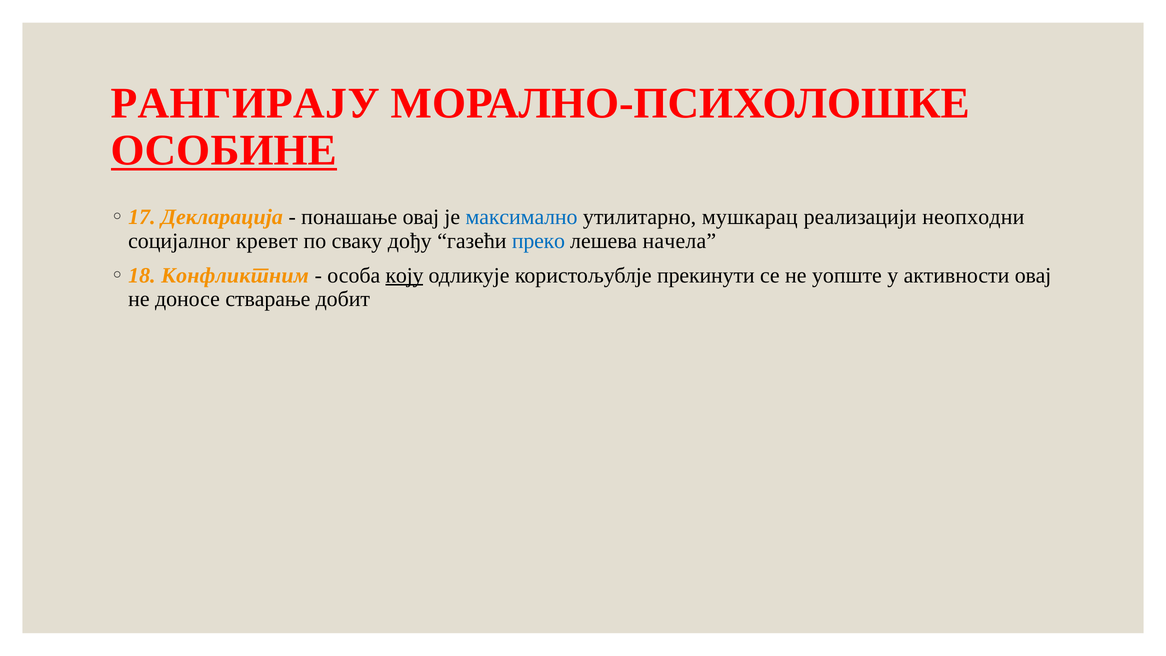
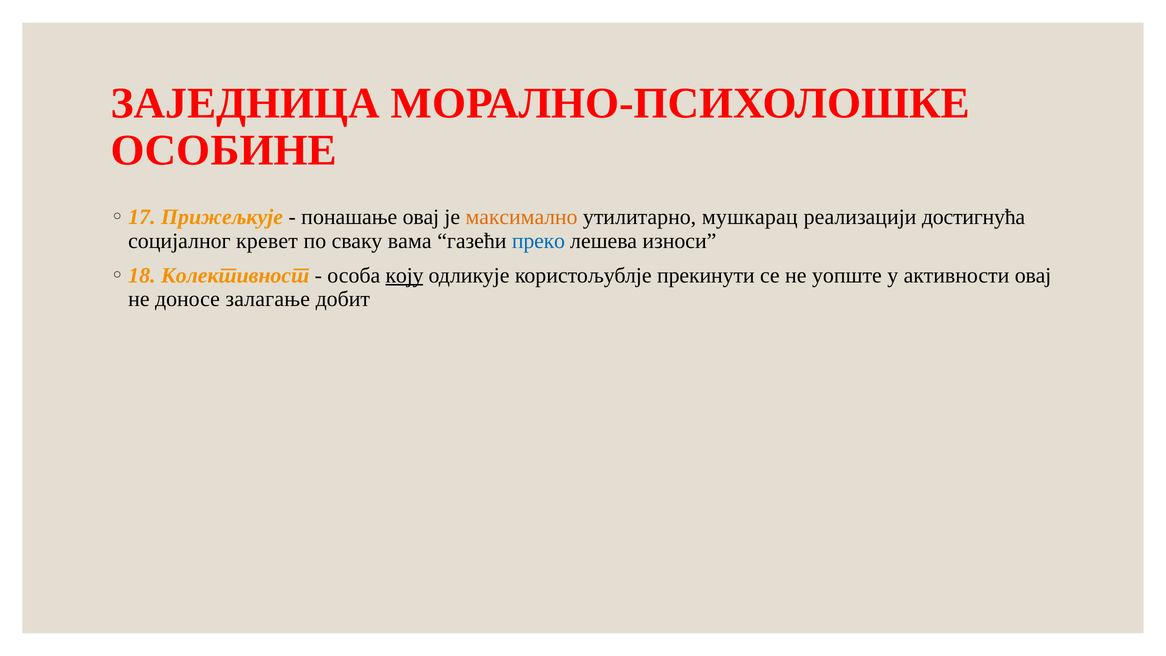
РАНГИРАЈУ: РАНГИРАЈУ -> ЗАЈЕДНИЦА (245, 103)
ОСОБИНЕ underline: present -> none (224, 150)
Декларација: Декларација -> Прижељкује (222, 217)
максимално colour: blue -> orange (522, 217)
неопходни: неопходни -> достигнућа (974, 217)
дођу: дођу -> вама (410, 241)
начелa: начелa -> износи (679, 241)
Конфликтним: Конфликтним -> Колективност (235, 275)
стварaње: стварaње -> залагање (268, 299)
